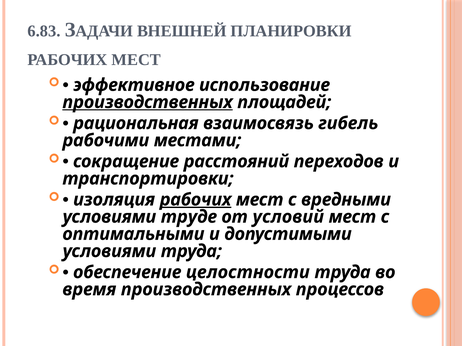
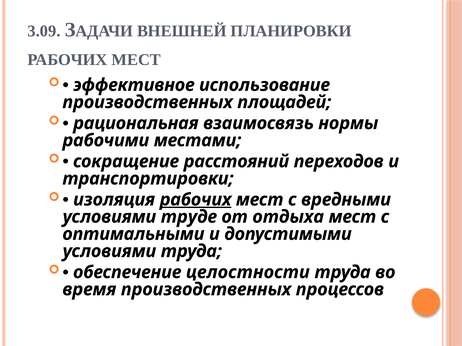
6.83: 6.83 -> 3.09 (44, 31)
производственных underline: present -> none (148, 102)
гибель: гибель -> нормы (348, 123)
условий: условий -> отдыха (288, 217)
